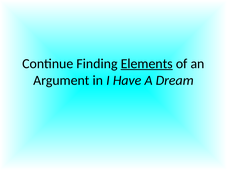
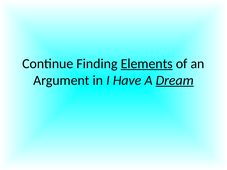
Dream underline: none -> present (175, 80)
